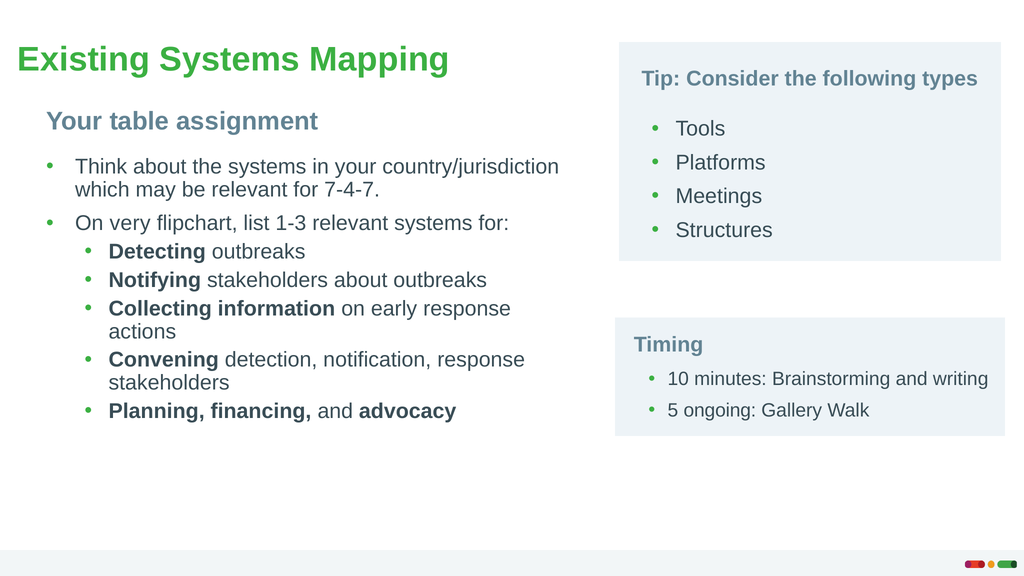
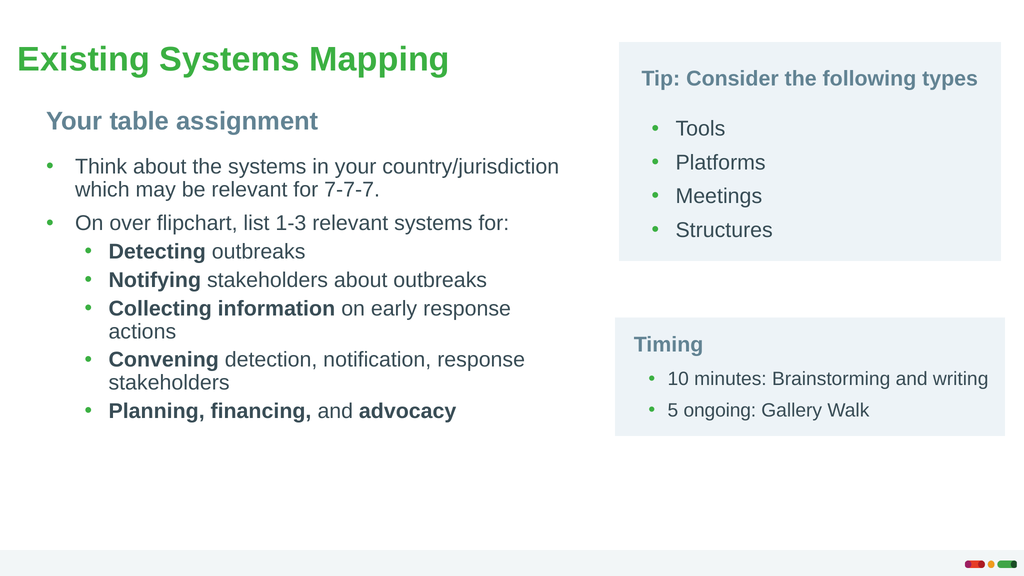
7-4-7: 7-4-7 -> 7-7-7 (352, 190)
very: very -> over (130, 223)
